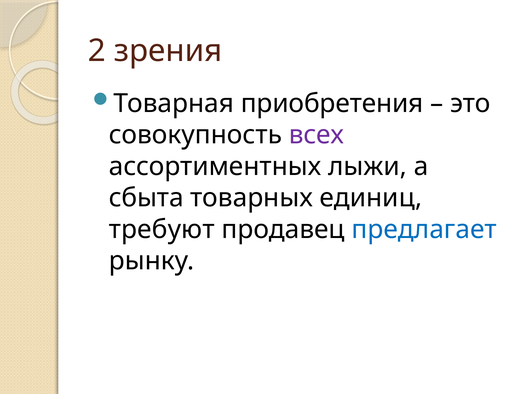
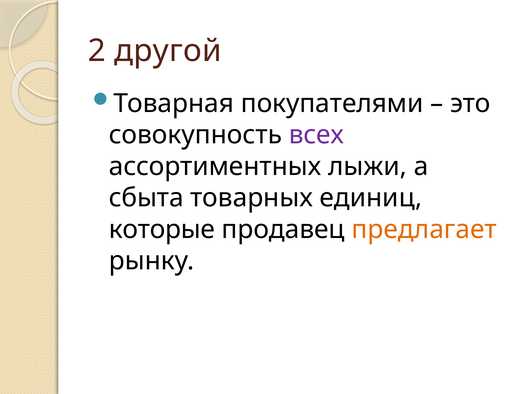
зрения: зрения -> другой (168, 51)
приобретения: приобретения -> покупателями (332, 103)
требуют: требуют -> которые (162, 230)
предлагает colour: blue -> orange (424, 230)
